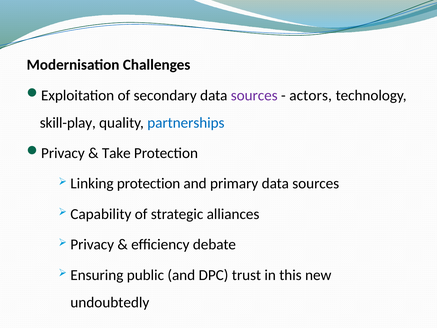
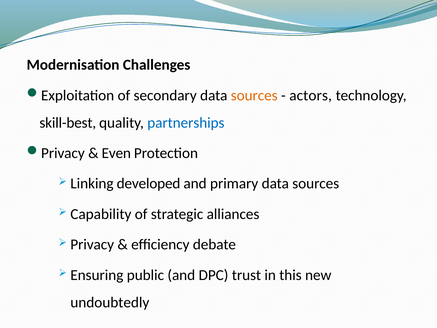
sources colour: purple -> orange (254, 95)
skill-play: skill-play -> skill-best (68, 123)
Take: Take -> Even (116, 153)
Linking protection: protection -> developed (149, 184)
